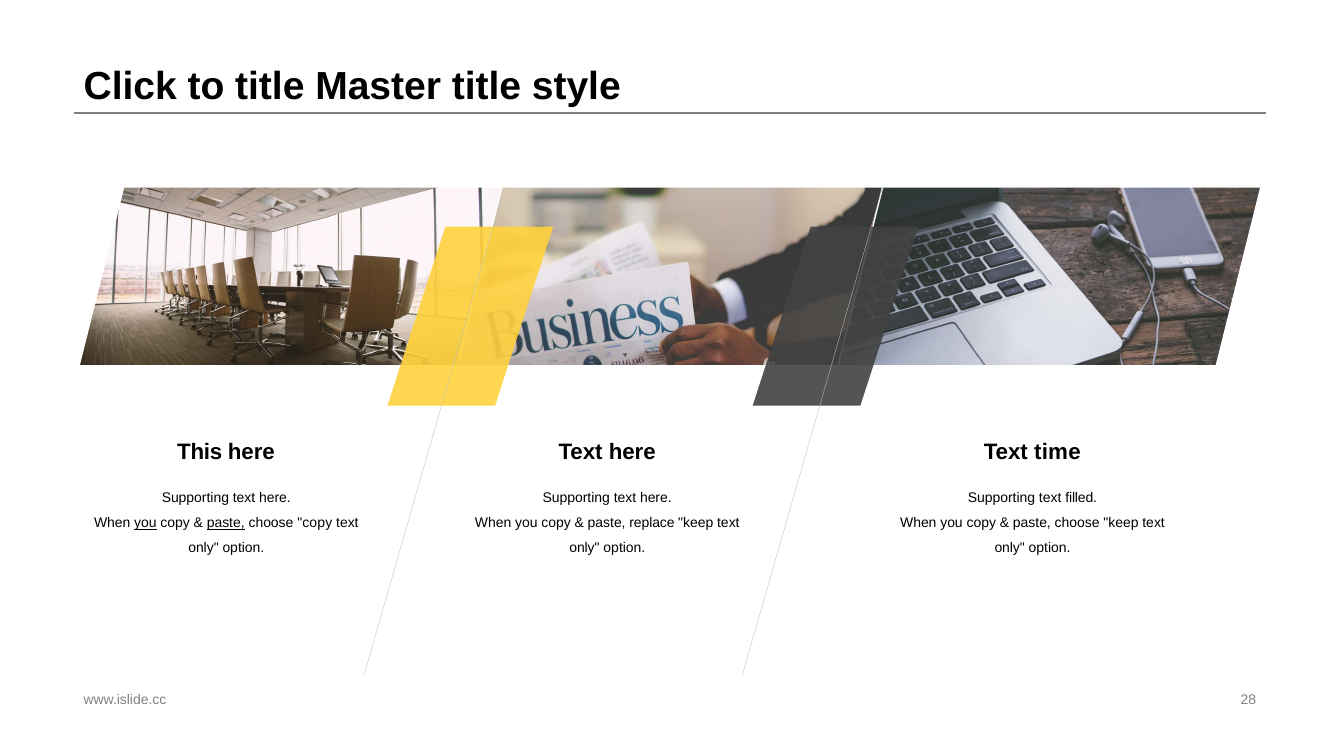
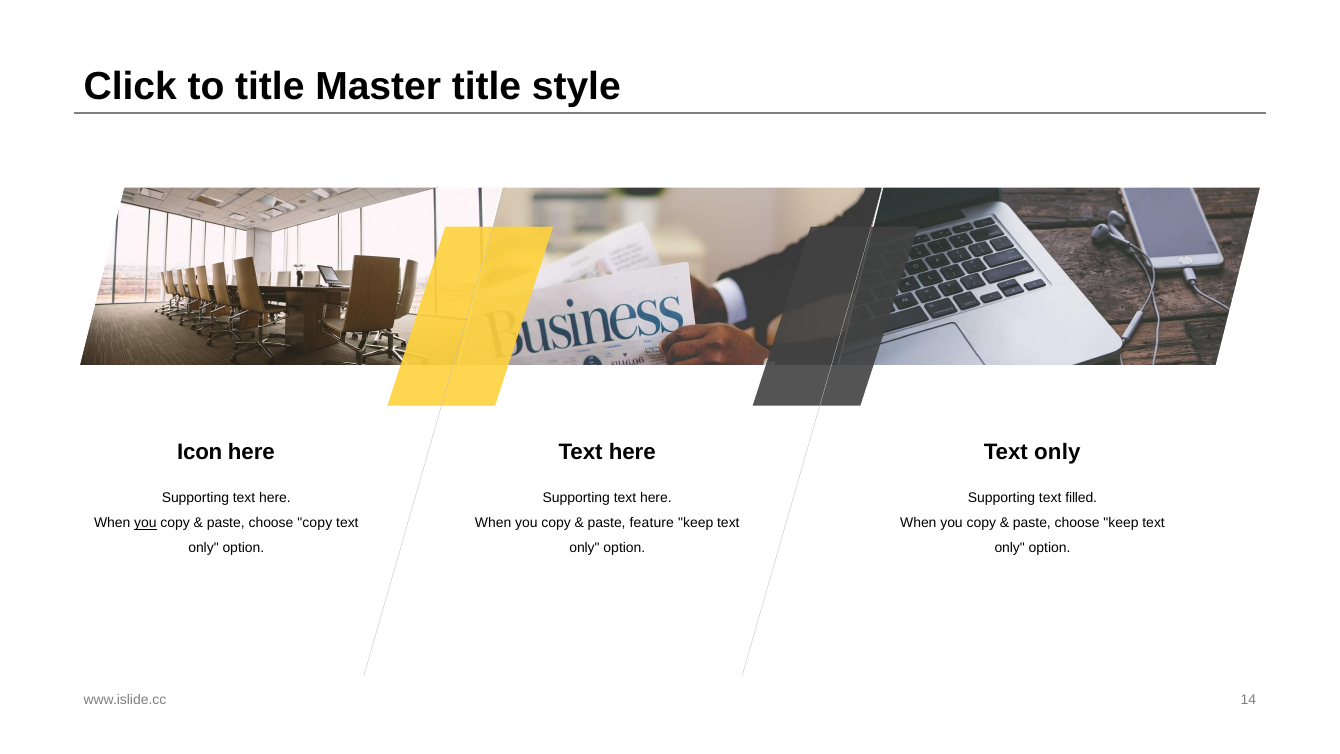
This: This -> Icon (200, 452)
time: time -> only (1057, 452)
paste underline: present -> none (226, 523)
replace: replace -> feature (652, 523)
28: 28 -> 14 (1248, 700)
